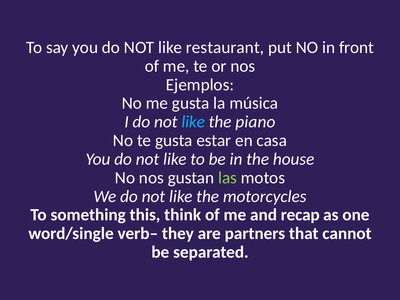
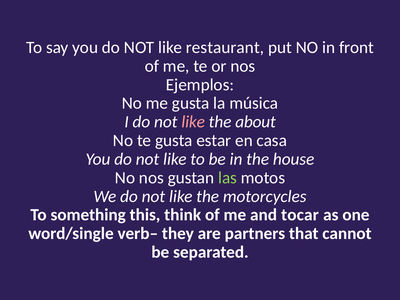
like colour: light blue -> pink (193, 122)
piano: piano -> about (256, 122)
recap: recap -> tocar (300, 215)
